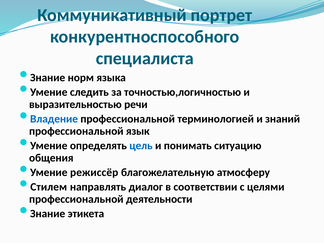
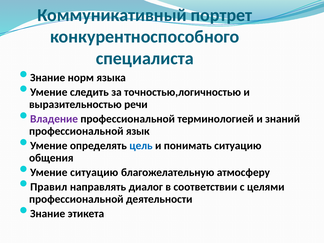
Владение colour: blue -> purple (54, 119)
Умение режиссёр: режиссёр -> ситуацию (94, 172)
Стилем: Стилем -> Правил (49, 187)
